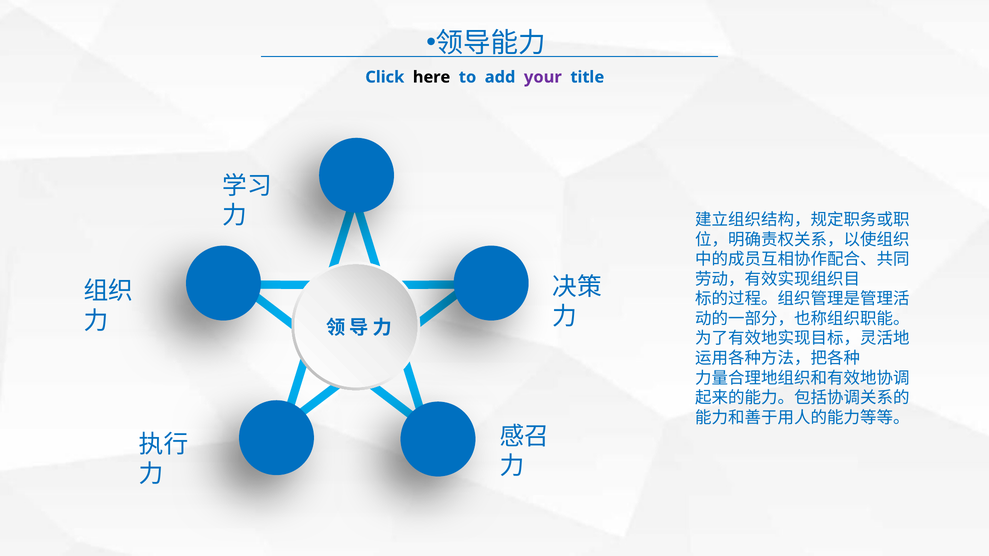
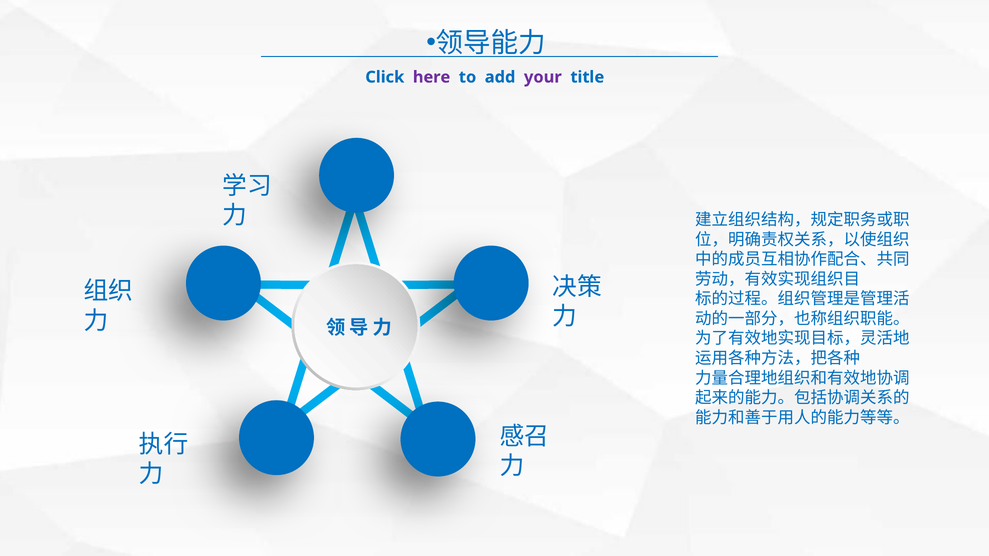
here colour: black -> purple (432, 77)
